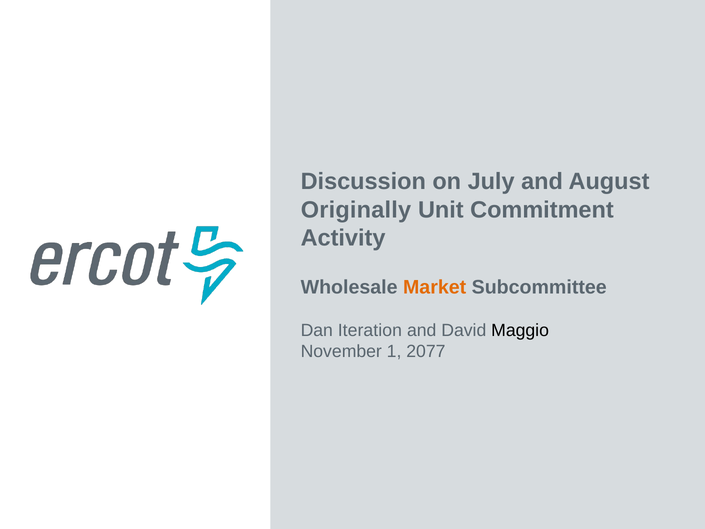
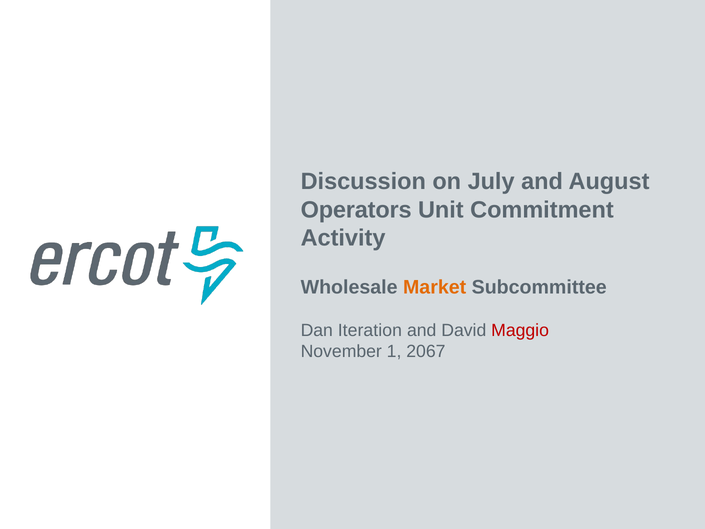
Originally: Originally -> Operators (356, 210)
Maggio colour: black -> red (520, 330)
2077: 2077 -> 2067 (426, 352)
